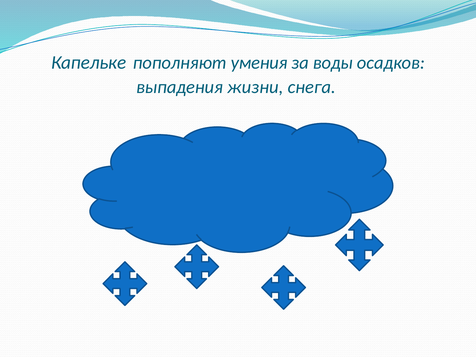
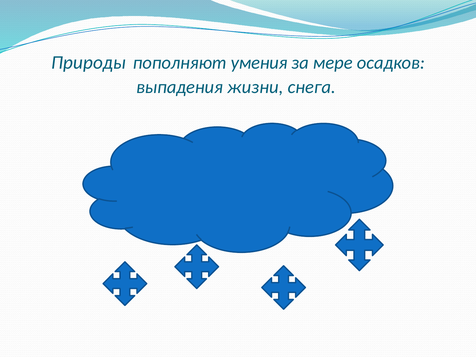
Капельке: Капельке -> Природы (88, 62)
воды: воды -> мере (333, 63)
